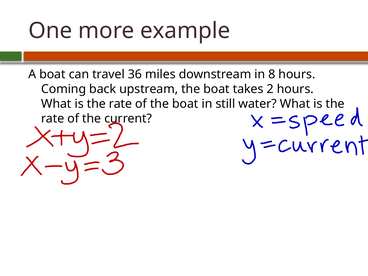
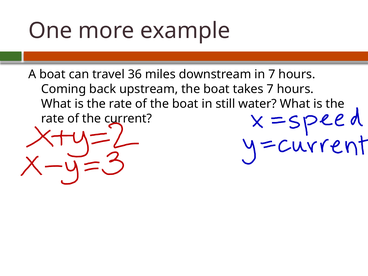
in 8: 8 -> 7 (272, 74)
takes 2: 2 -> 7 (270, 89)
